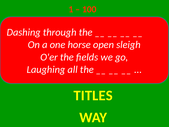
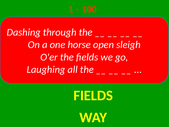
TITLES: TITLES -> FIELDS (93, 95)
